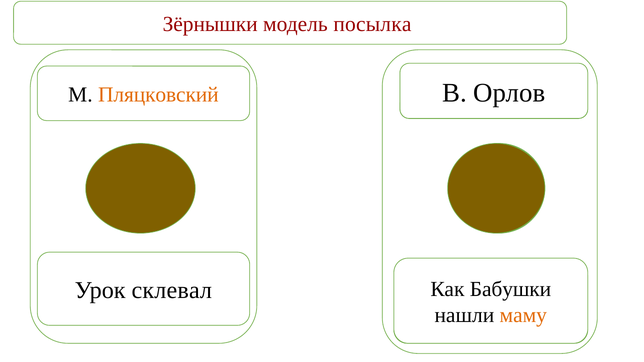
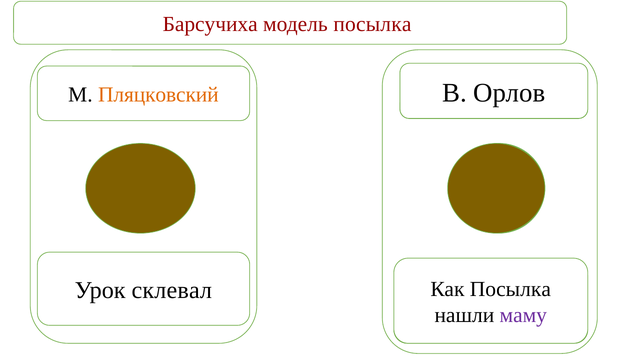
Зёрнышки: Зёрнышки -> Барсучиха (210, 24)
Как Бабушки: Бабушки -> Посылка (510, 290)
маму colour: orange -> purple (523, 315)
